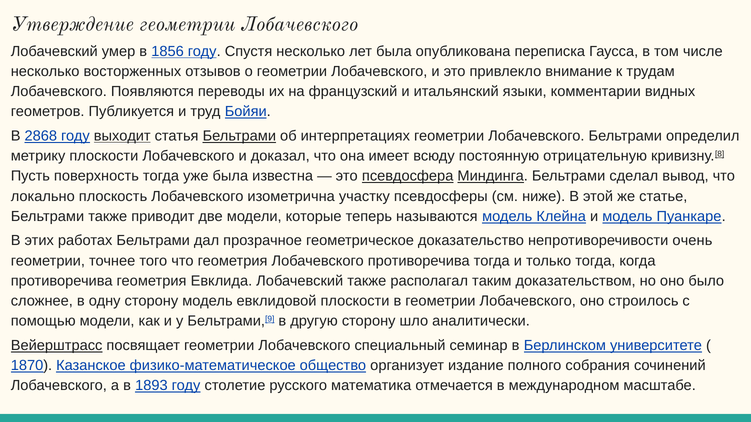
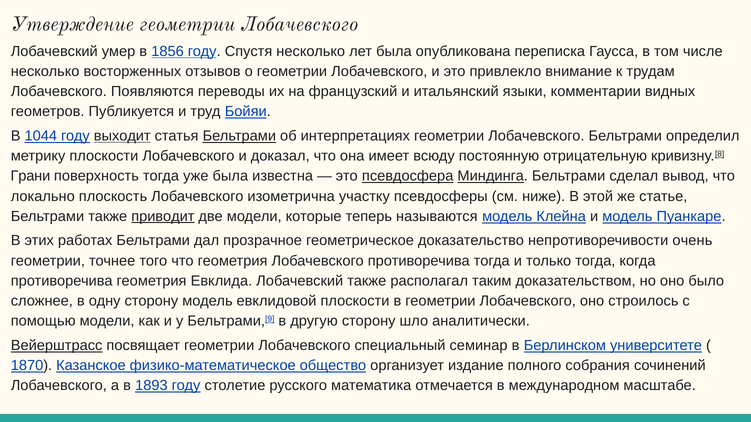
2868: 2868 -> 1044 (41, 136)
Пусть: Пусть -> Грани (30, 176)
приводит underline: none -> present (163, 217)
